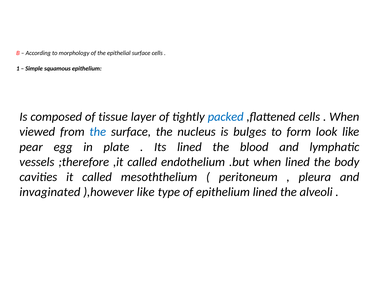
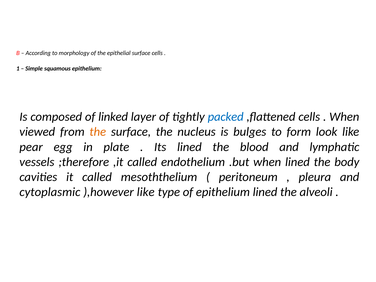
tissue: tissue -> linked (113, 117)
the colour: blue -> orange (98, 132)
invaginated: invaginated -> cytoplasmic (50, 192)
